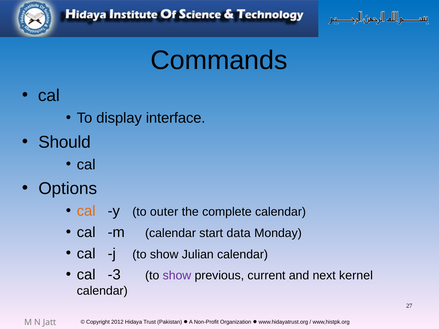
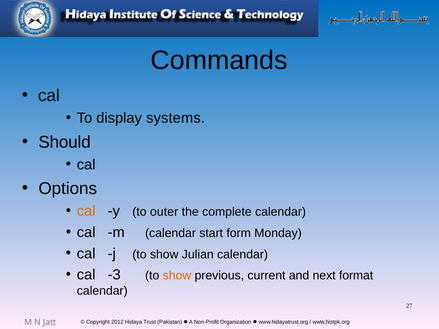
interface: interface -> systems (176, 118)
data: data -> form (239, 233)
show colour: purple -> orange (177, 276)
kernel: kernel -> format (356, 276)
